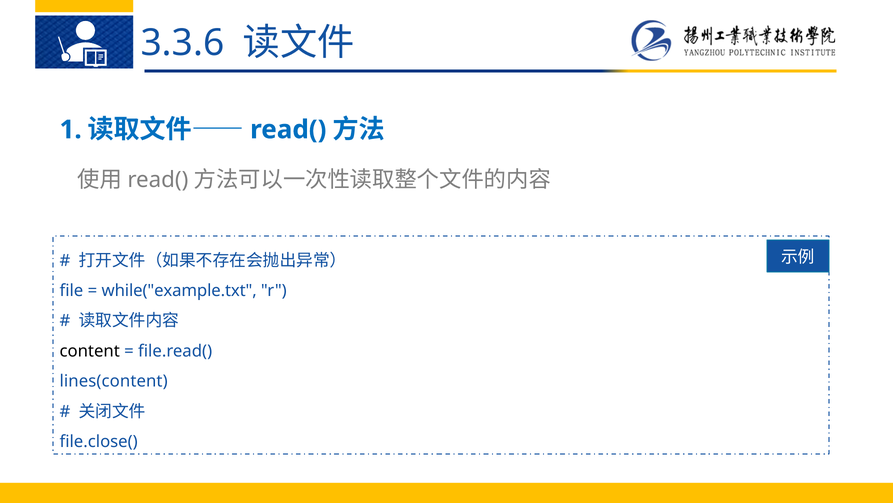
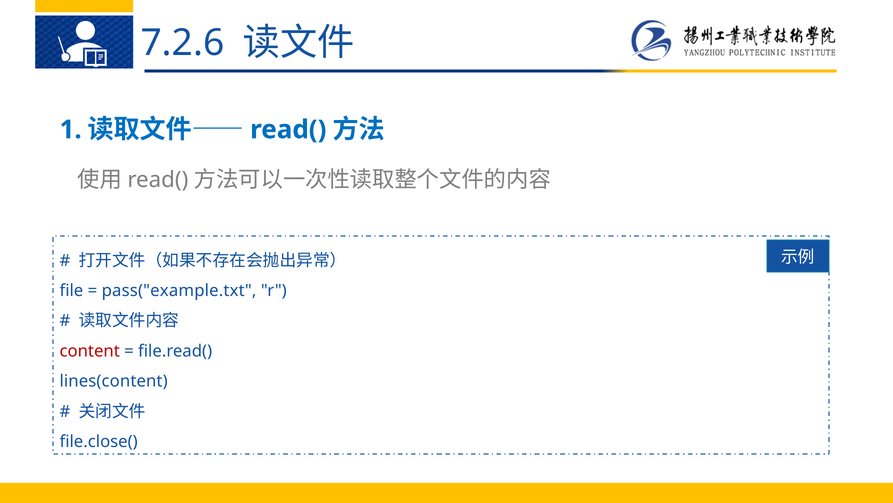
3.3.6: 3.3.6 -> 7.2.6 (182, 43)
while("example.txt: while("example.txt -> pass("example.txt (179, 290)
content colour: black -> red (90, 351)
